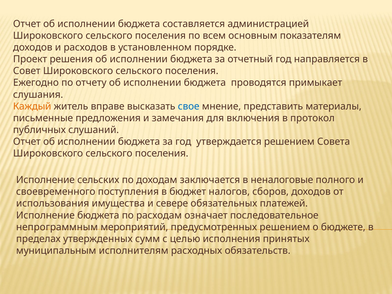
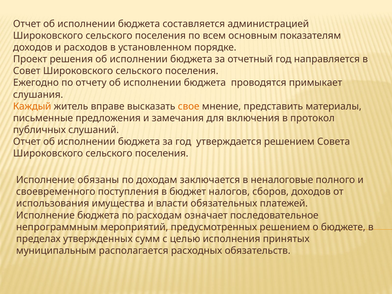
свое colour: blue -> orange (189, 106)
сельских: сельских -> обязаны (98, 180)
севере: севере -> власти (172, 204)
исполнителям: исполнителям -> располагается (134, 251)
